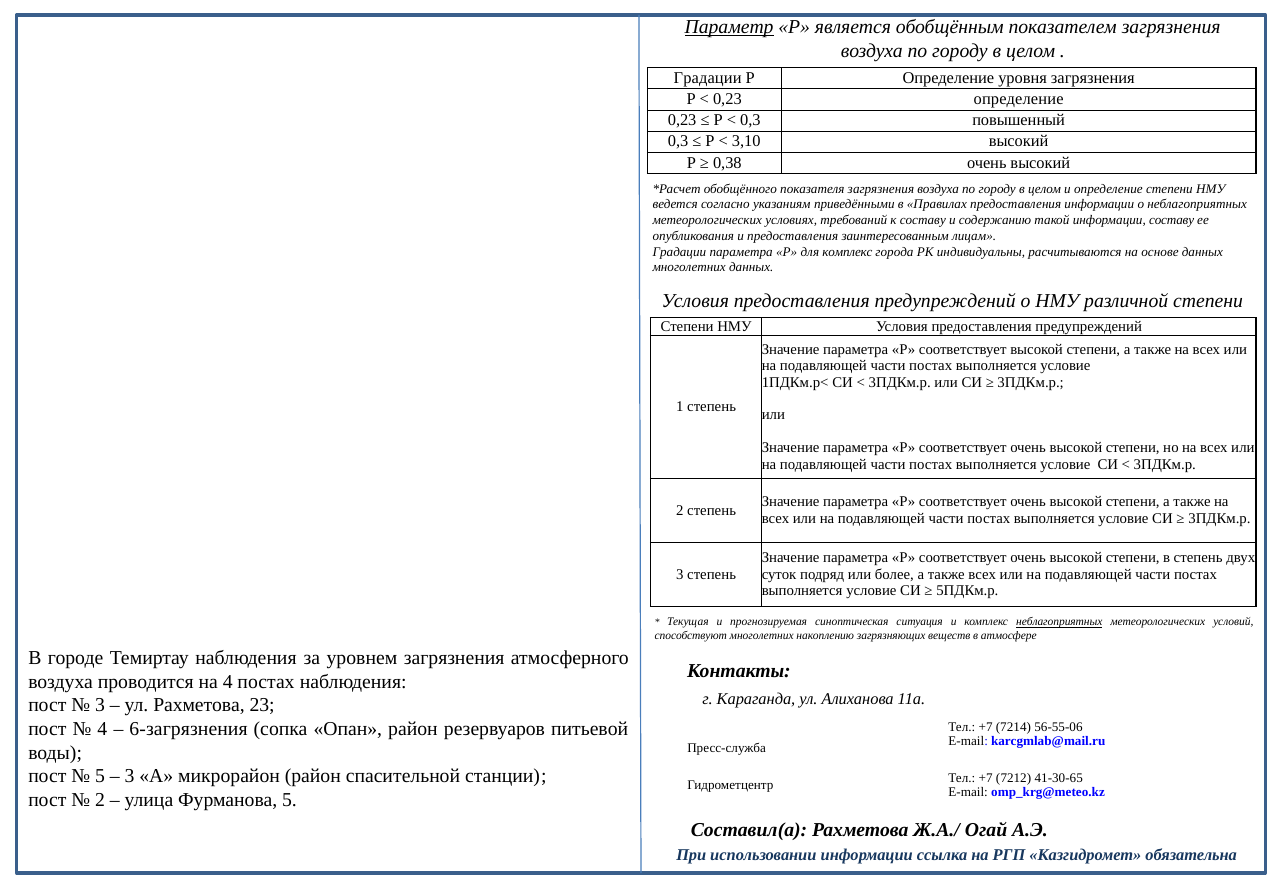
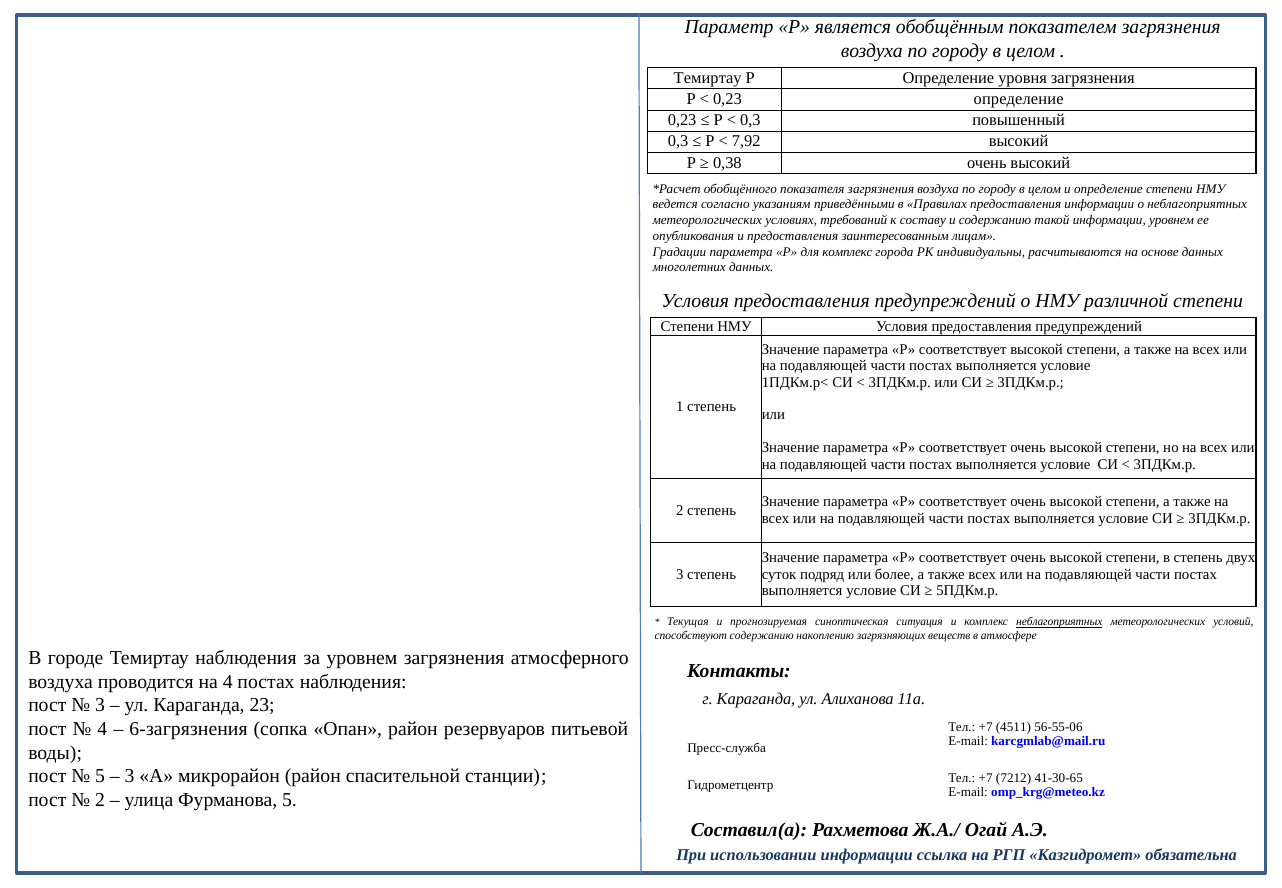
Параметр underline: present -> none (729, 27)
Градации: Градации -> Темиртау (708, 78)
3,10: 3,10 -> 7,92 (746, 141)
информации составу: составу -> уровнем (1172, 220)
способствуют многолетних: многолетних -> содержанию (762, 635)
ул Рахметова: Рахметова -> Караганда (199, 705)
7214: 7214 -> 4511 (1013, 726)
